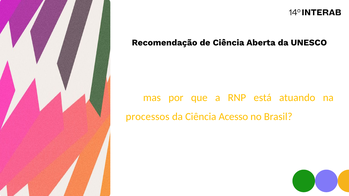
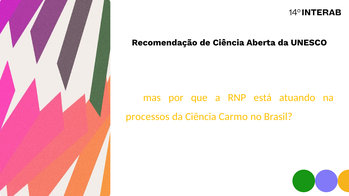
Acesso: Acesso -> Carmo (233, 117)
